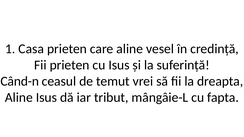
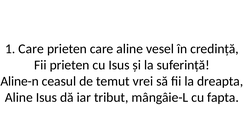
1 Casa: Casa -> Care (31, 49)
Când-n: Când-n -> Aline-n (20, 81)
